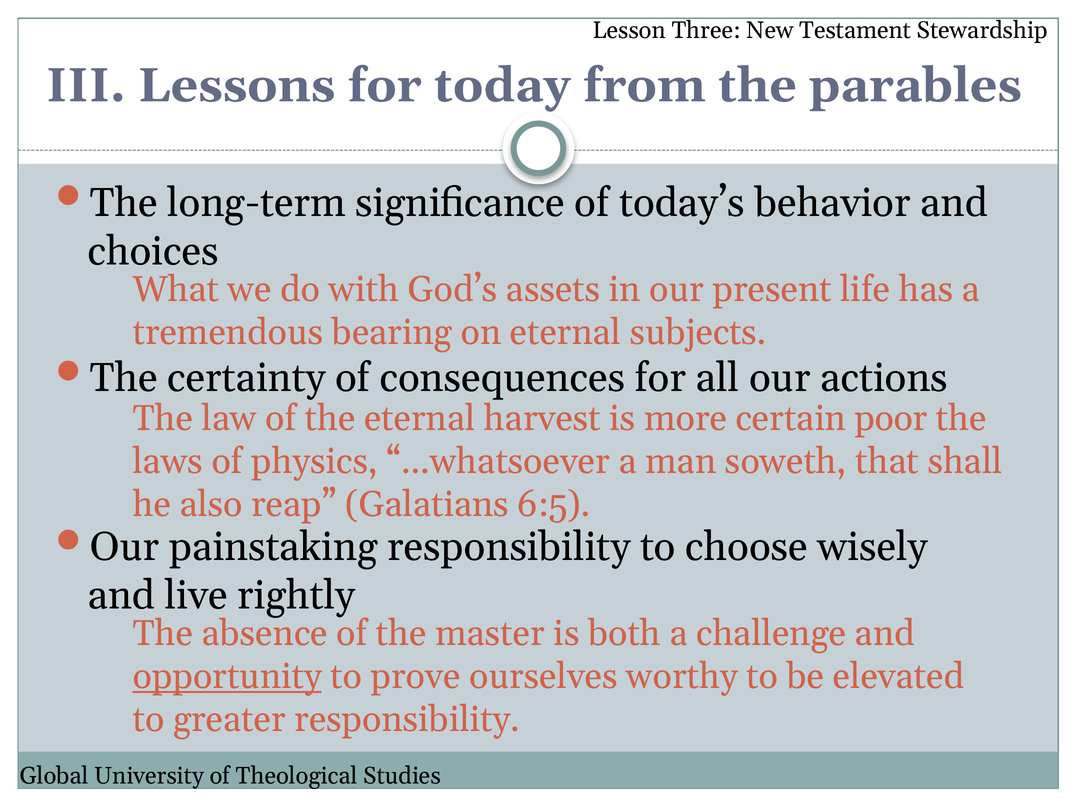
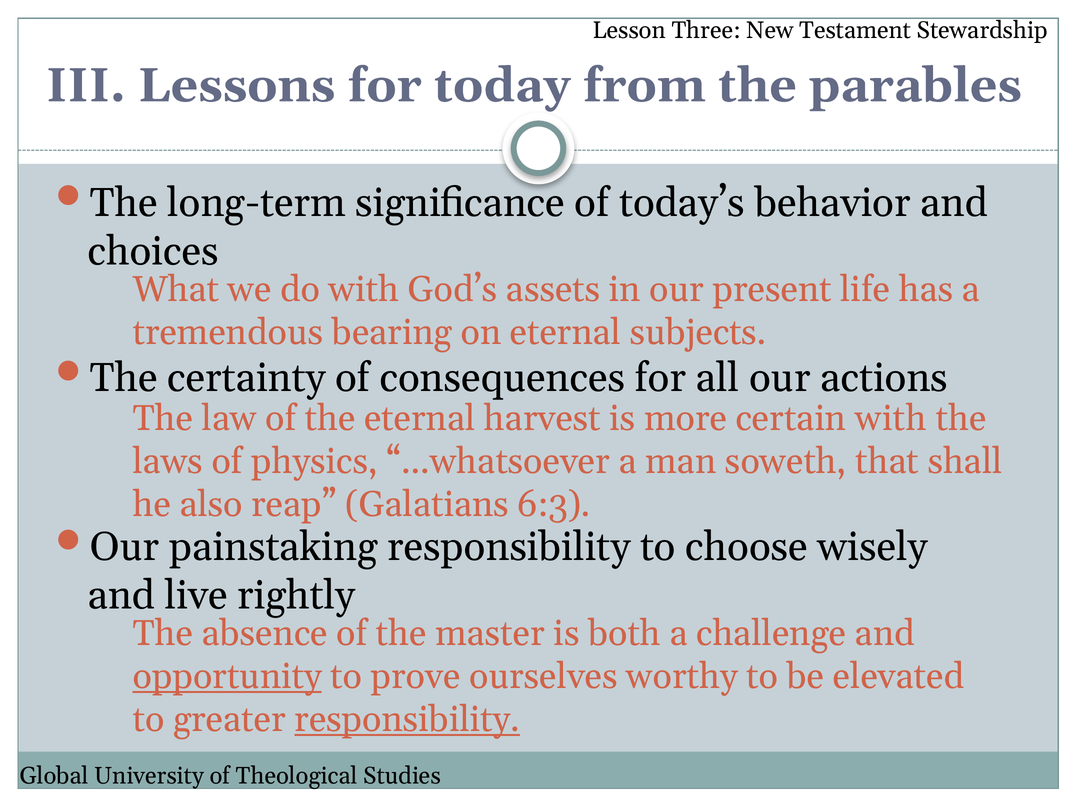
certain poor: poor -> with (891, 419)
6:5: 6:5 -> 6:3 (554, 505)
responsibility underline: none -> present (407, 720)
